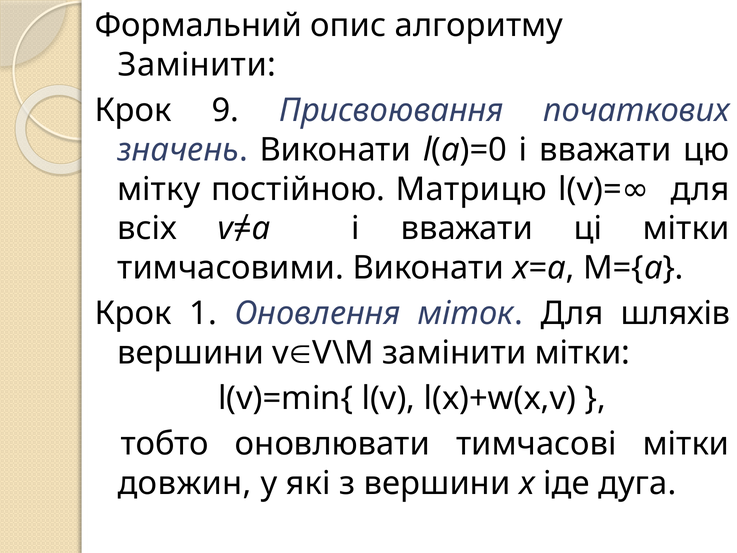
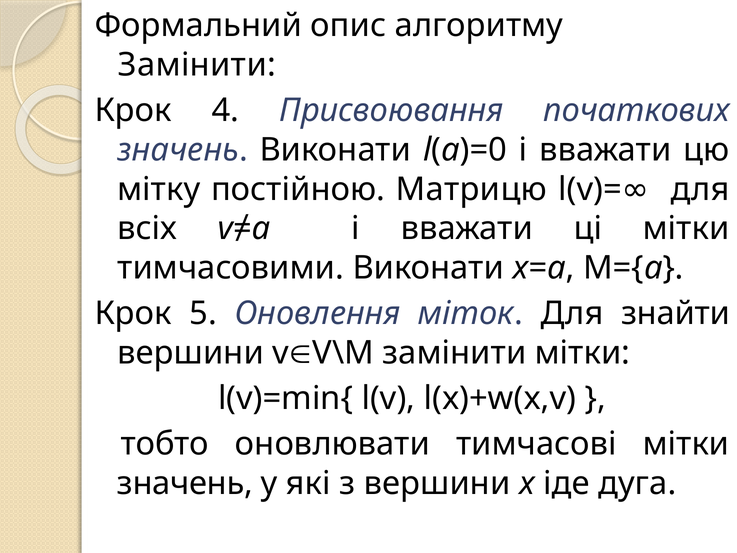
9: 9 -> 4 (225, 110)
1: 1 -> 5 (203, 313)
шляхів: шляхів -> знайти (675, 313)
довжин: довжин -> значень (185, 483)
